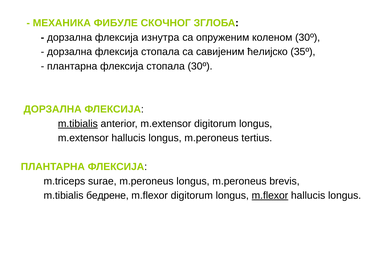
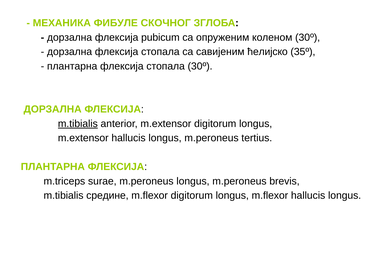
изнутра: изнутра -> pubicum (160, 37)
бедрeнe: бедрeнe -> средине (107, 195)
m.flexor underline: present -> none (270, 195)
